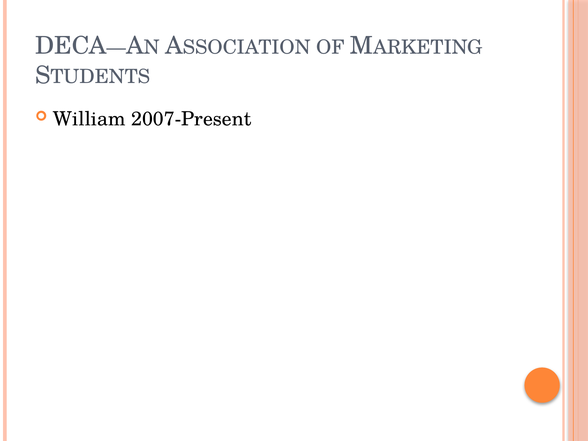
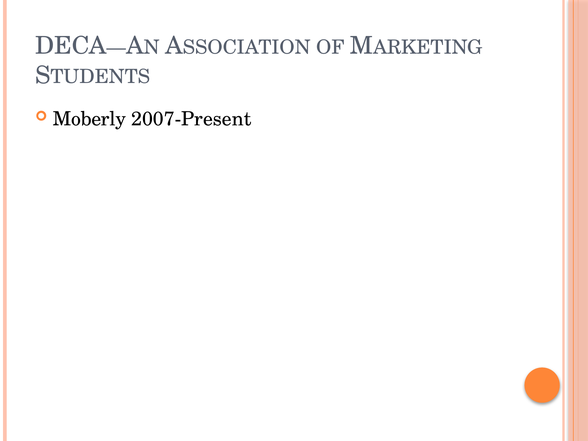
William: William -> Moberly (89, 119)
